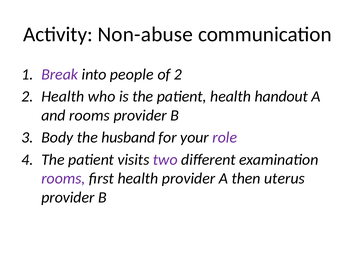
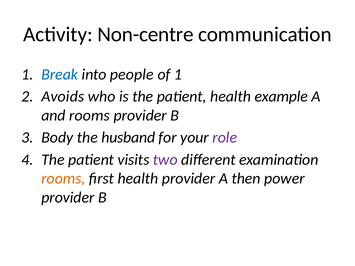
Non-abuse: Non-abuse -> Non-centre (146, 34)
Break colour: purple -> blue (60, 74)
of 2: 2 -> 1 (178, 74)
Health: Health -> Avoids (63, 97)
handout: handout -> example (281, 97)
rooms colour: purple -> orange (63, 179)
uterus: uterus -> power (284, 179)
